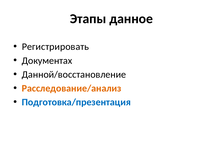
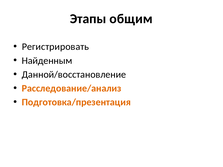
данное: данное -> общим (131, 19)
Документах: Документах -> Найденным (47, 61)
Подготовка/презентация colour: blue -> orange (76, 102)
